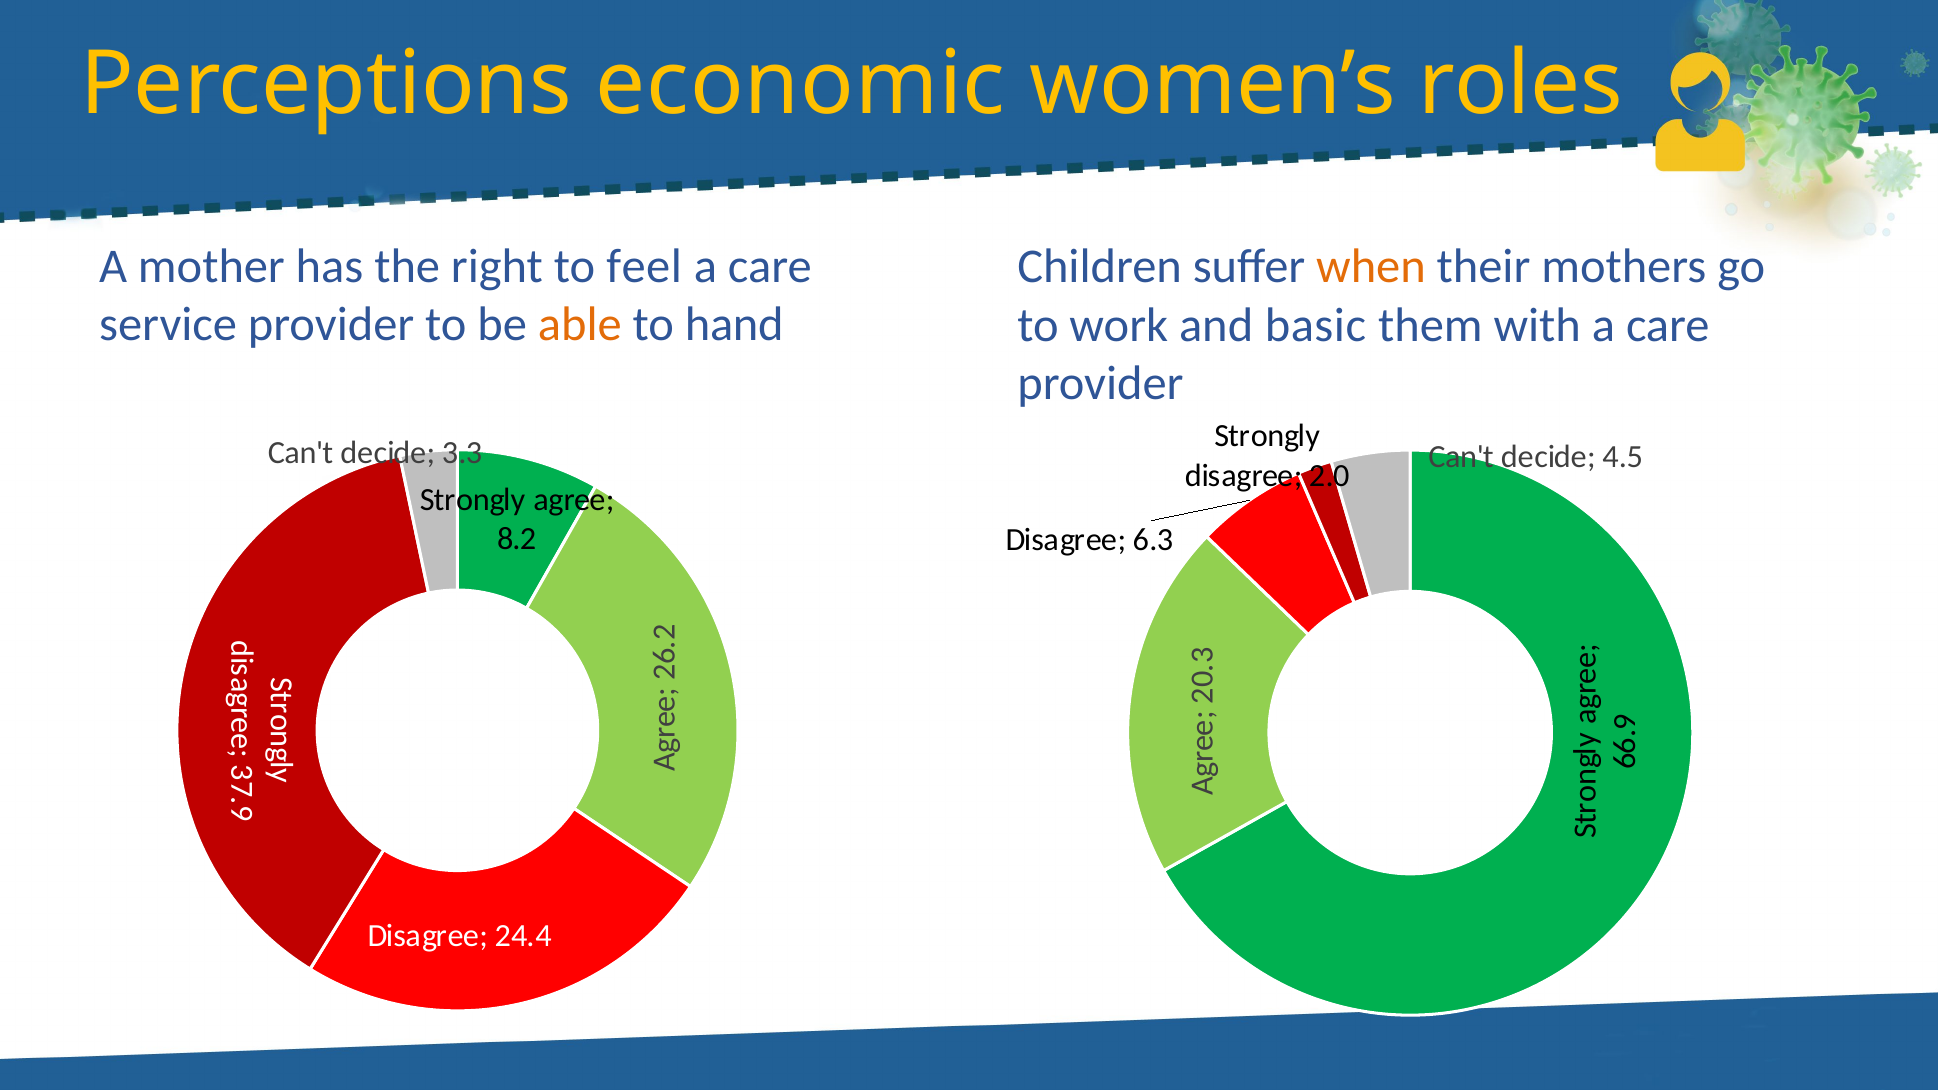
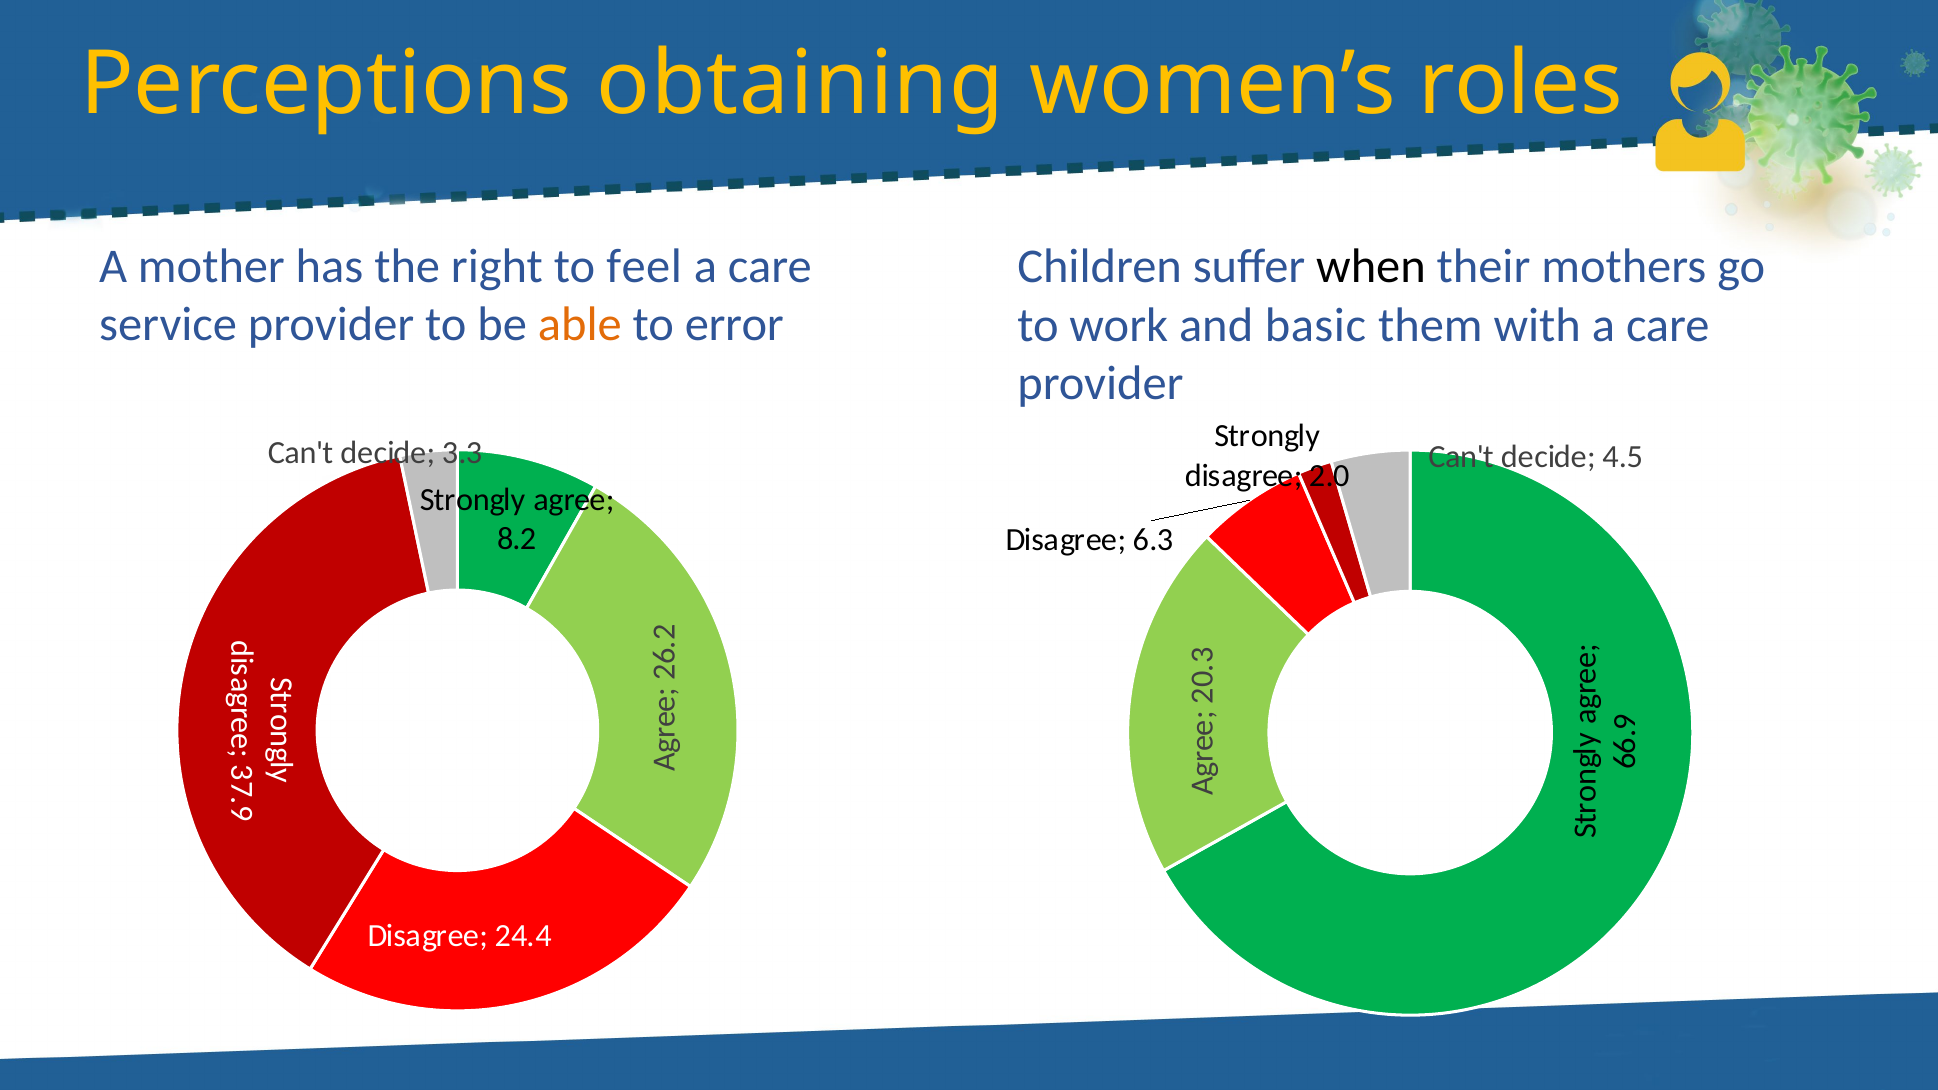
economic: economic -> obtaining (801, 84)
when colour: orange -> black (1371, 267)
hand: hand -> error (734, 324)
